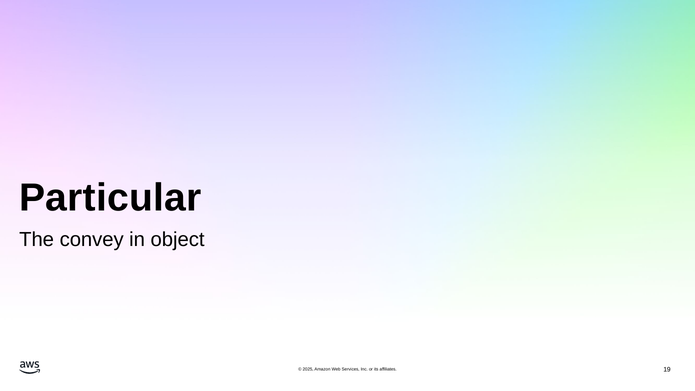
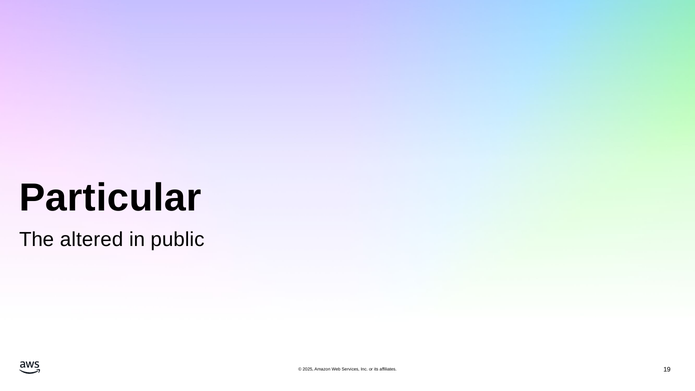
convey: convey -> altered (92, 239)
object: object -> public (177, 239)
